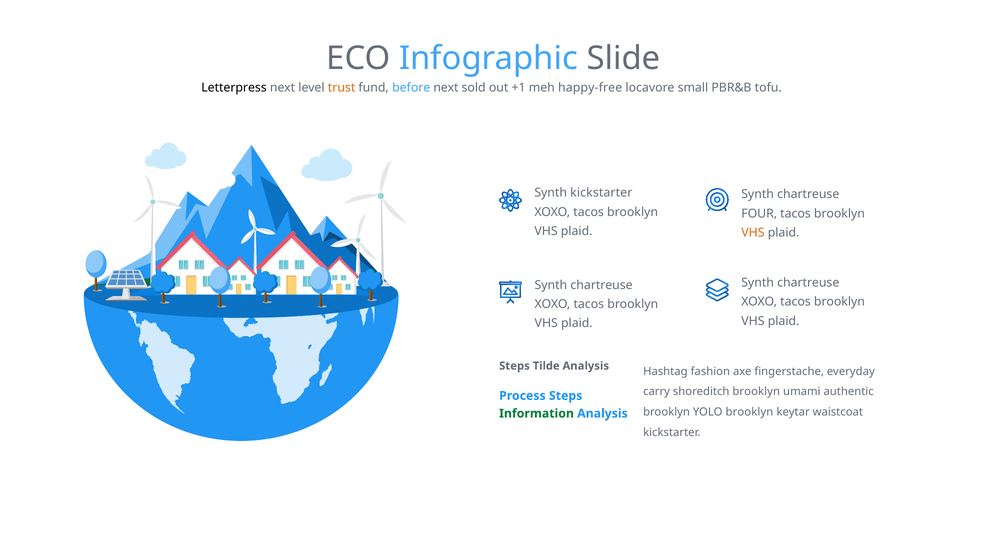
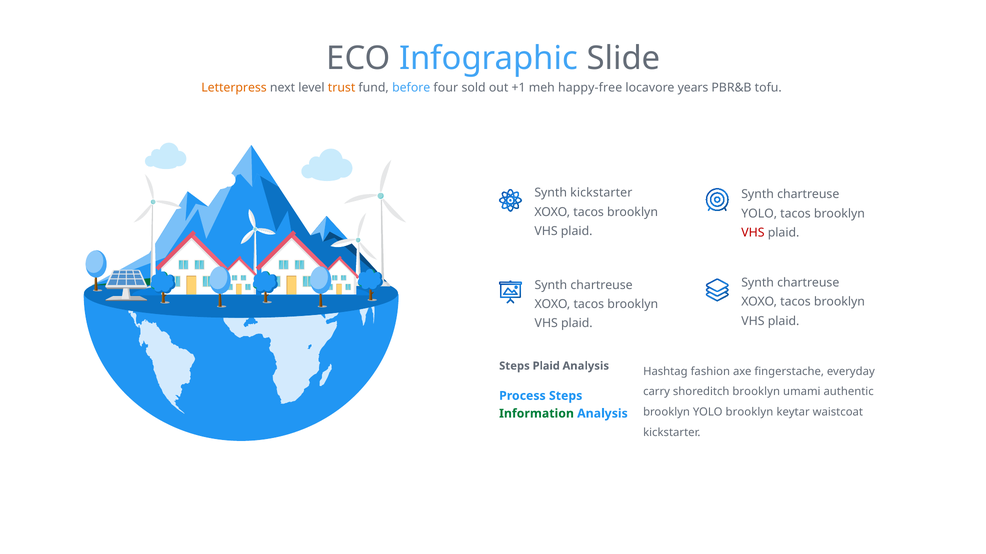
Letterpress colour: black -> orange (234, 88)
before next: next -> four (446, 88)
small: small -> years (693, 88)
FOUR: FOUR -> YOLO (759, 214)
VHS colour: orange -> red (753, 233)
Steps Tilde: Tilde -> Plaid (546, 366)
